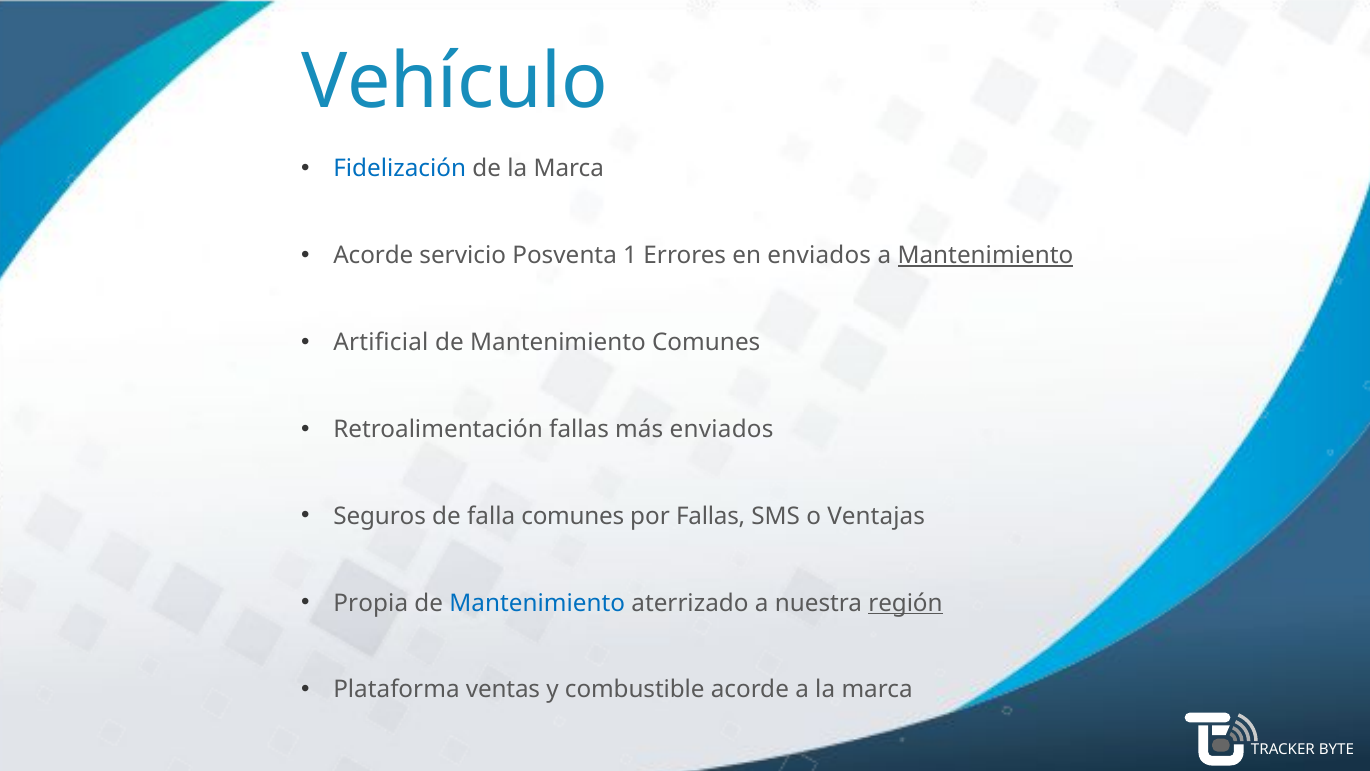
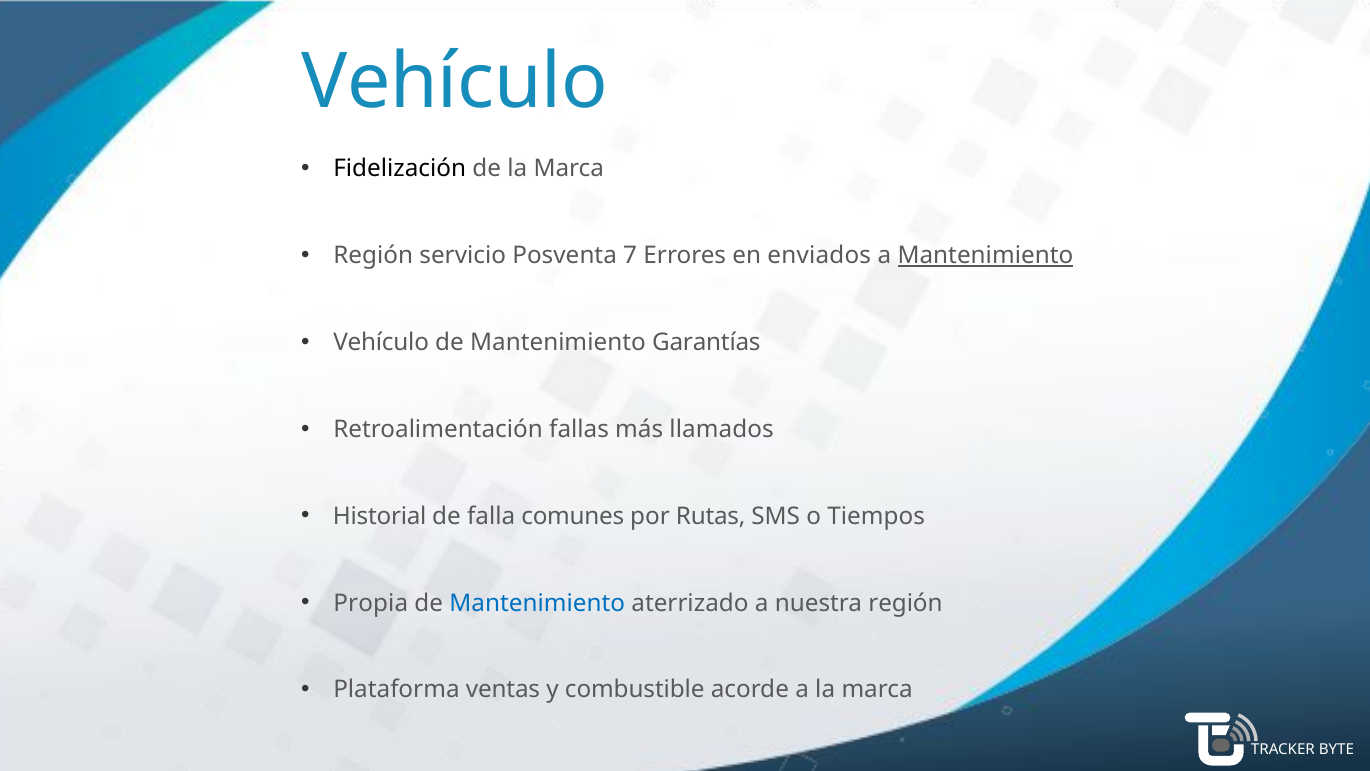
Fidelización colour: blue -> black (400, 169)
Acorde: Acorde -> Región (373, 256)
1: 1 -> 7 (630, 256)
Artificial: Artificial -> Vehículo (381, 342)
Mantenimiento Comunes: Comunes -> Garantías (706, 342)
más enviados: enviados -> llamados (722, 429)
Seguros: Seguros -> Historial (380, 516)
por Fallas: Fallas -> Rutas (711, 516)
Ventajas: Ventajas -> Tiempos (876, 516)
región underline: present -> none (905, 603)
